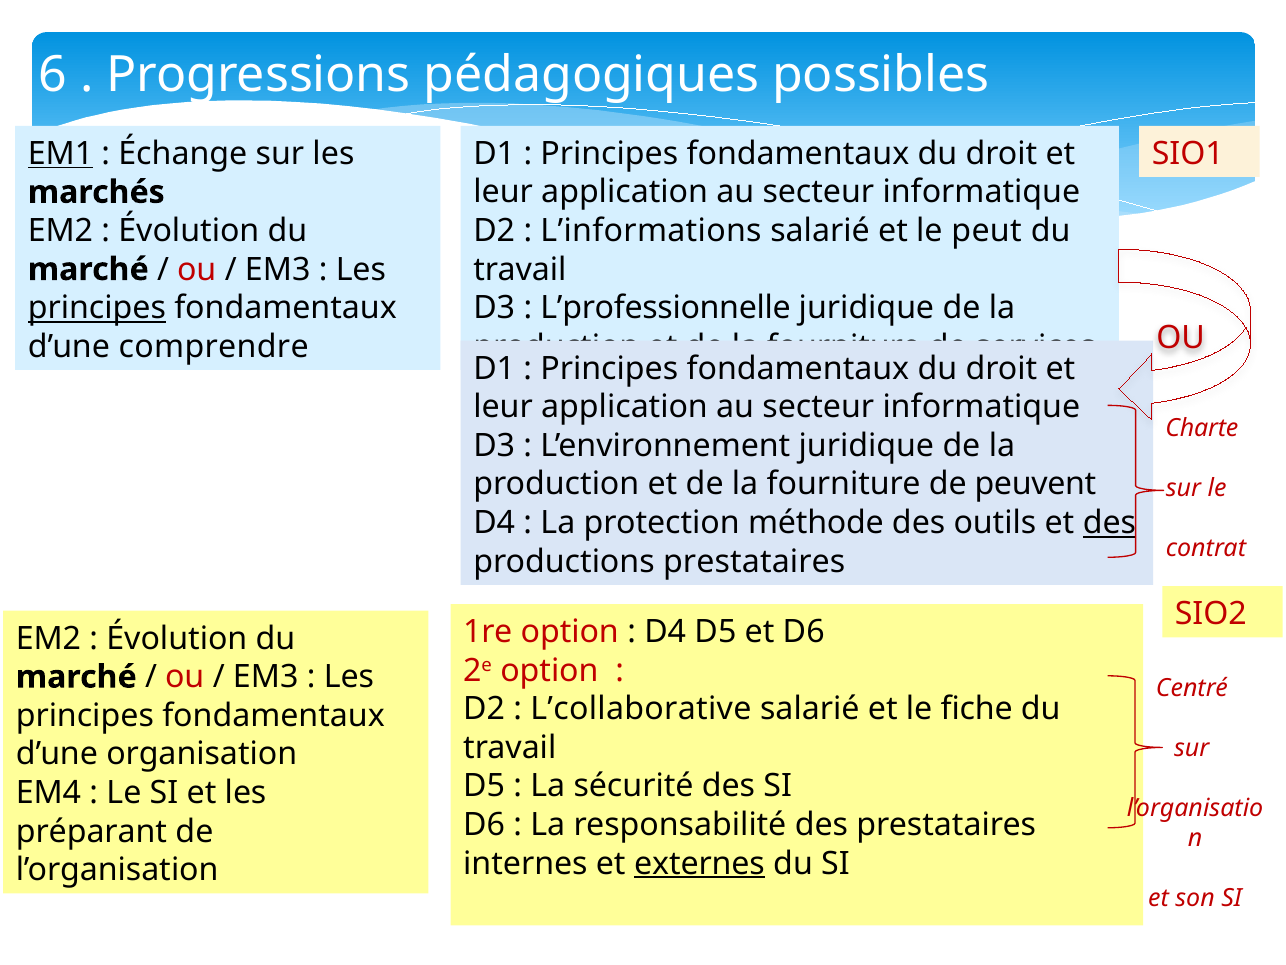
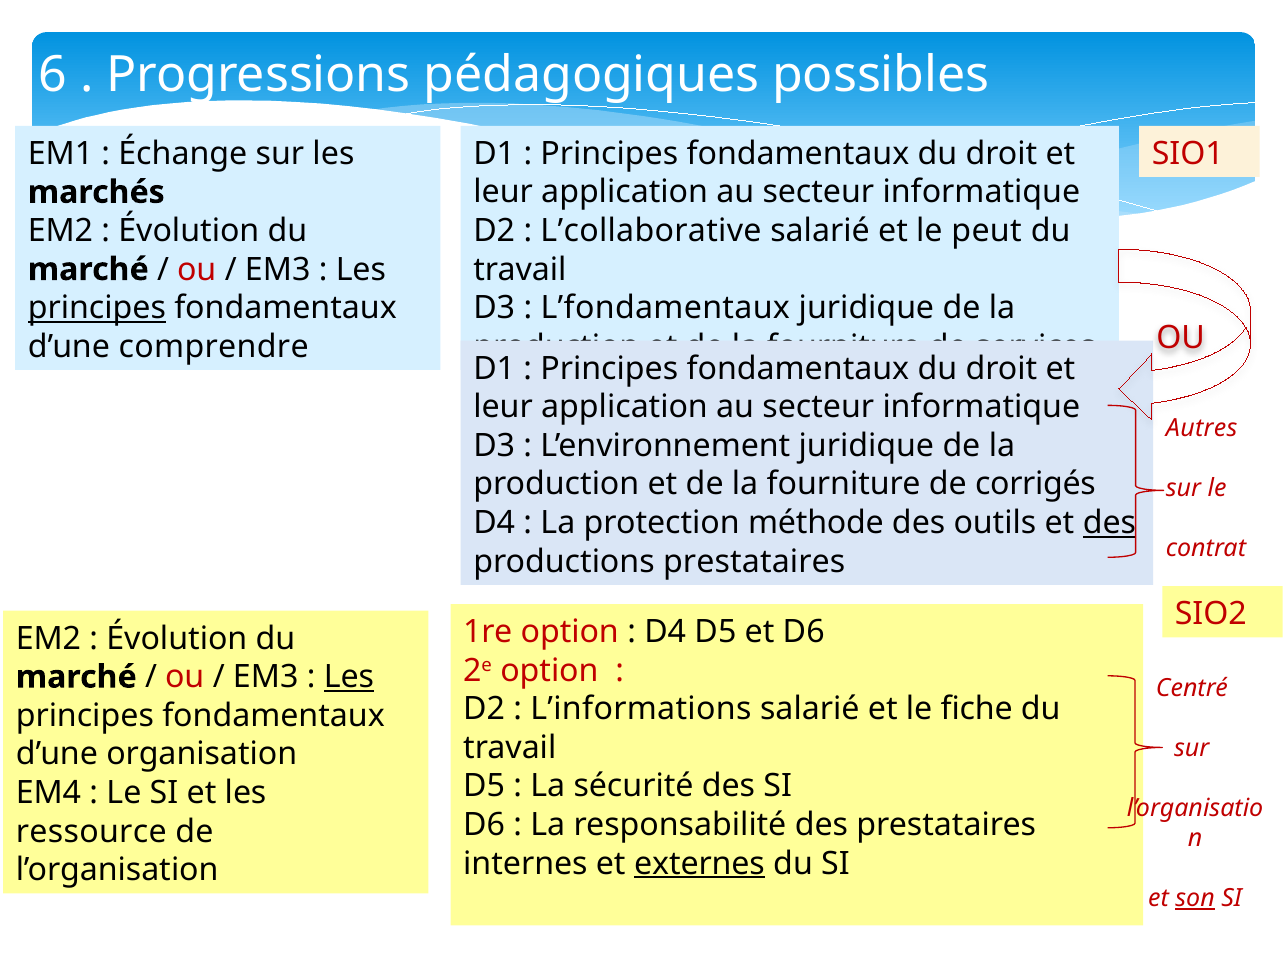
EM1 underline: present -> none (60, 154)
L’informations: L’informations -> L’collaborative (651, 231)
L’professionnelle: L’professionnelle -> L’fondamentaux (665, 308)
Charte: Charte -> Autres (1202, 428)
peuvent: peuvent -> corrigés (1035, 484)
Les underline: none -> present (349, 677)
L’collaborative: L’collaborative -> L’informations (641, 709)
préparant: préparant -> ressource (91, 831)
son underline: none -> present (1195, 898)
